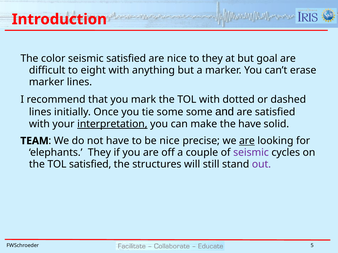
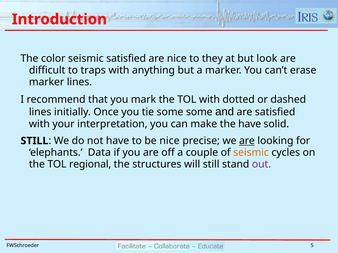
goal: goal -> look (267, 59)
eight: eight -> traps (93, 70)
interpretation underline: present -> none (112, 124)
TEAM: TEAM -> STILL (34, 141)
elephants They: They -> Data (99, 153)
seismic colour: purple -> orange (251, 153)
TOL satisfied: satisfied -> regional (90, 165)
